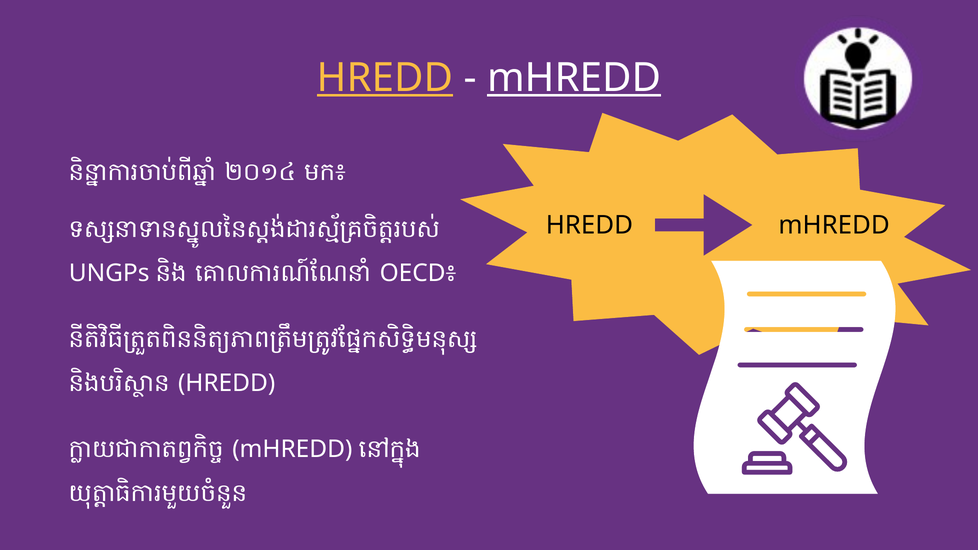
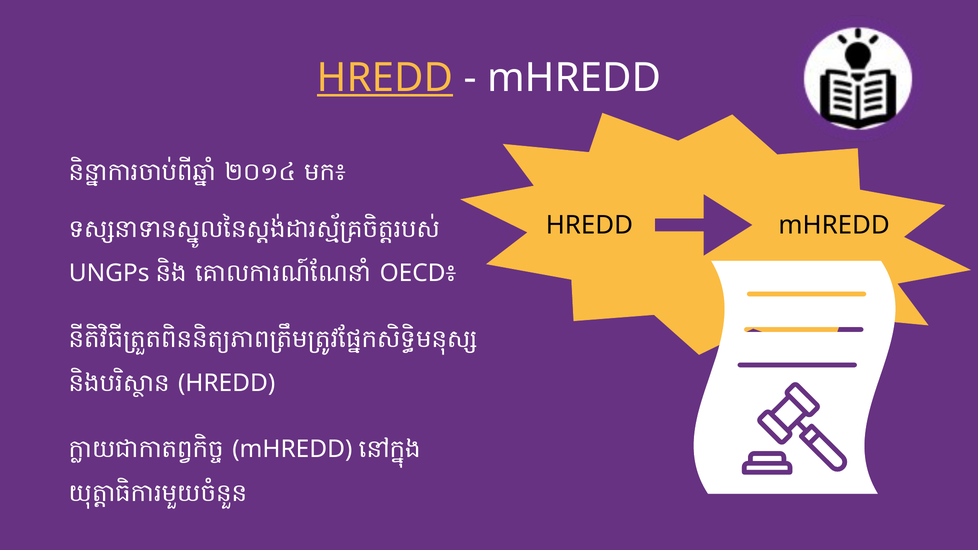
mHREDD underline: present -> none (574, 78)
